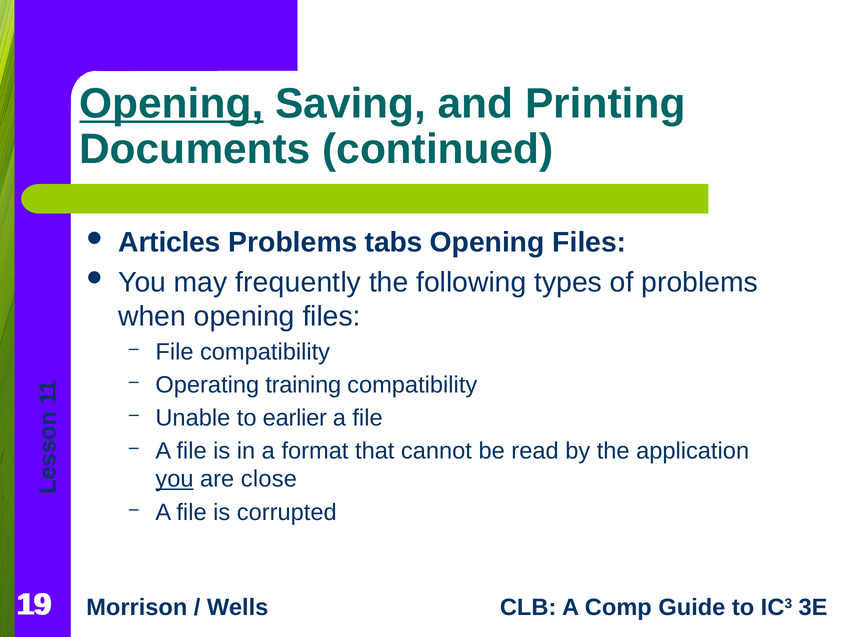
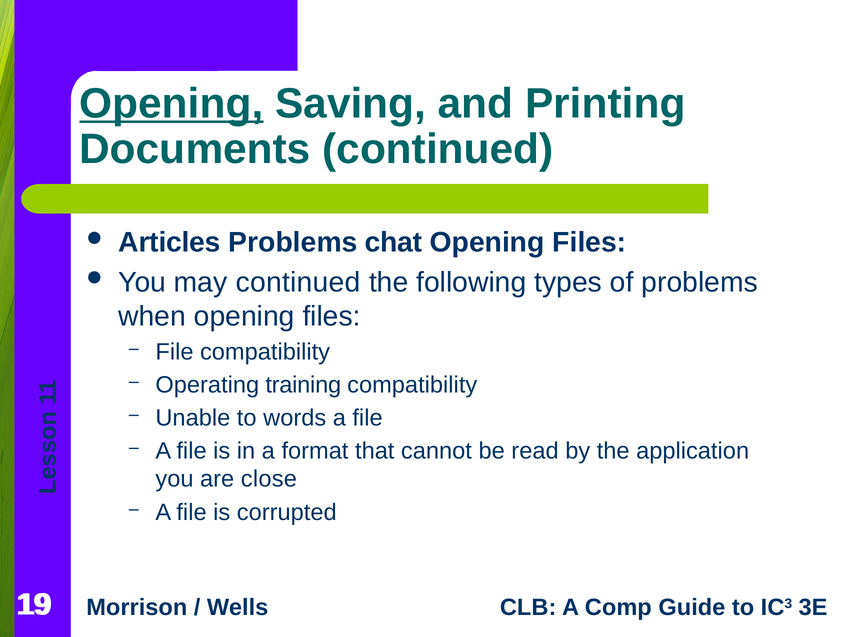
tabs: tabs -> chat (394, 243)
may frequently: frequently -> continued (298, 282)
earlier: earlier -> words (295, 418)
you underline: present -> none (175, 480)
